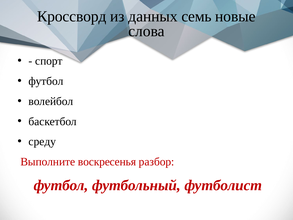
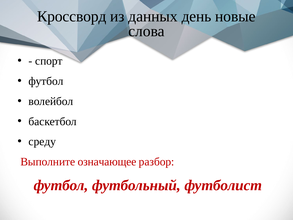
семь: семь -> день (196, 16)
воскресенья: воскресенья -> означающее (107, 162)
